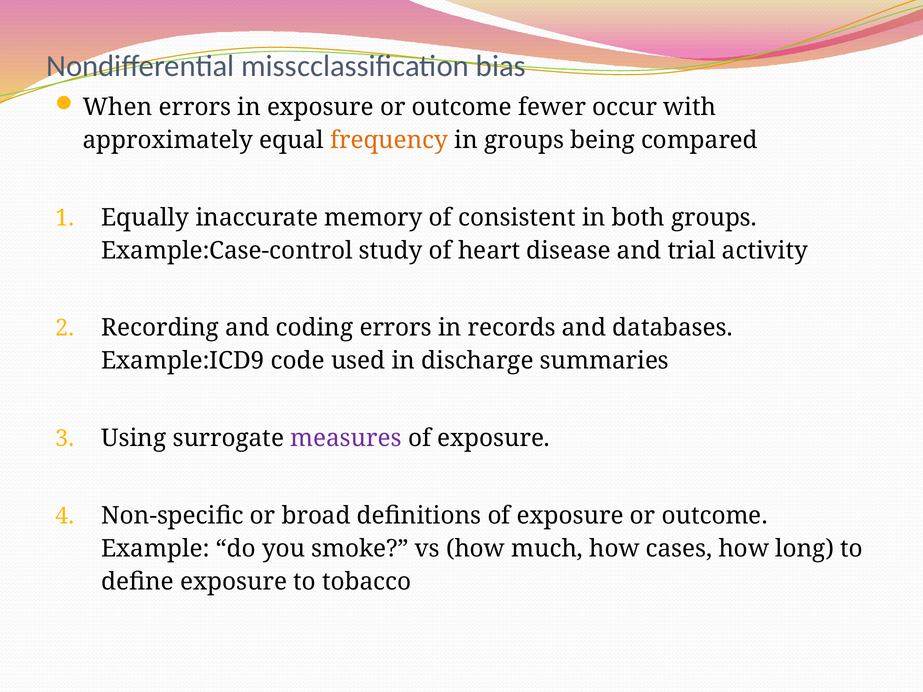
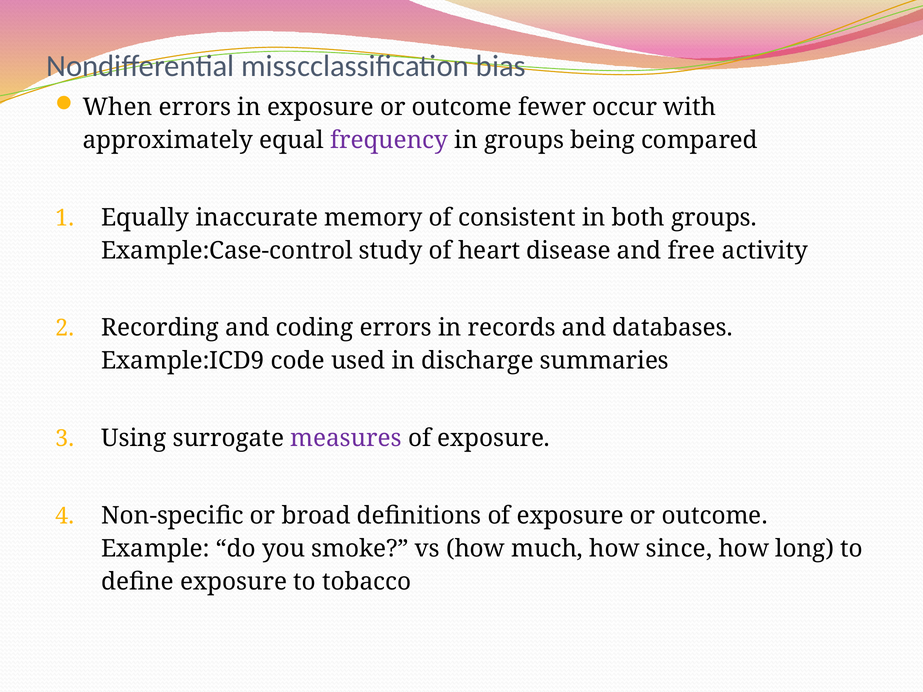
frequency colour: orange -> purple (389, 140)
trial: trial -> free (691, 251)
cases: cases -> since (679, 549)
